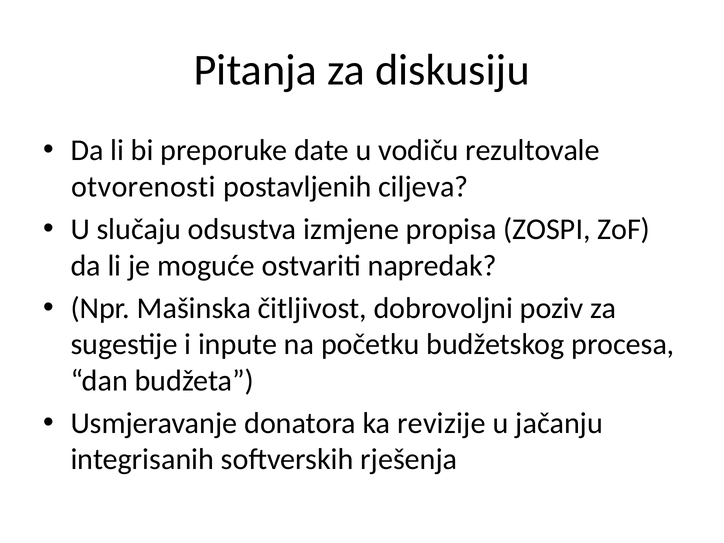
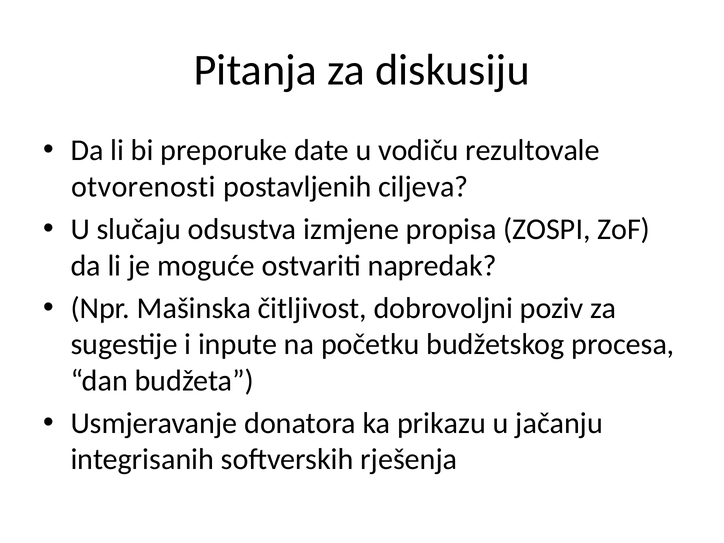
revizije: revizije -> prikazu (442, 423)
